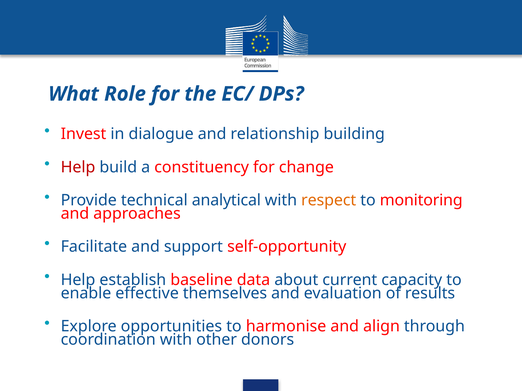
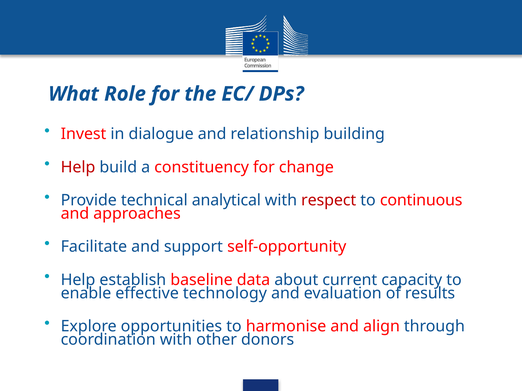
respect colour: orange -> red (329, 200)
monitoring: monitoring -> continuous (421, 200)
themselves: themselves -> technology (225, 294)
